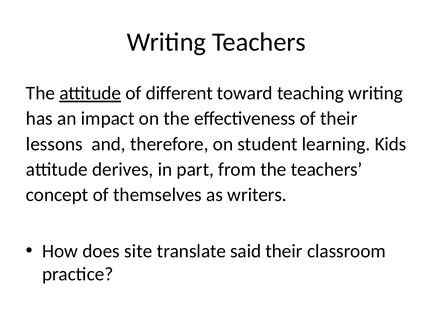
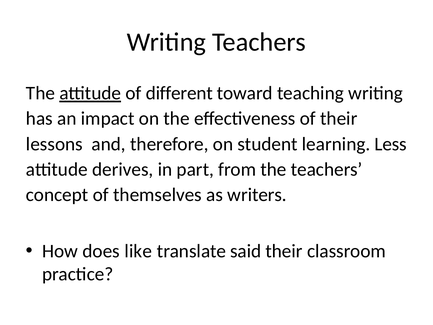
Kids: Kids -> Less (391, 144)
site: site -> like (138, 251)
